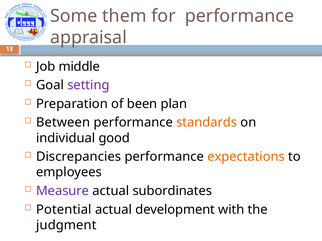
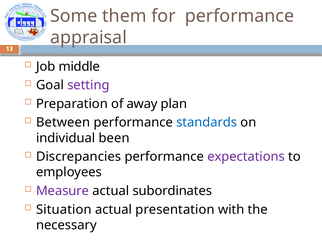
been: been -> away (142, 104)
standards colour: orange -> blue (207, 123)
good: good -> been (114, 138)
expectations colour: orange -> purple (246, 157)
Potential: Potential -> Situation (64, 210)
development: development -> presentation (175, 210)
judgment: judgment -> necessary (66, 226)
